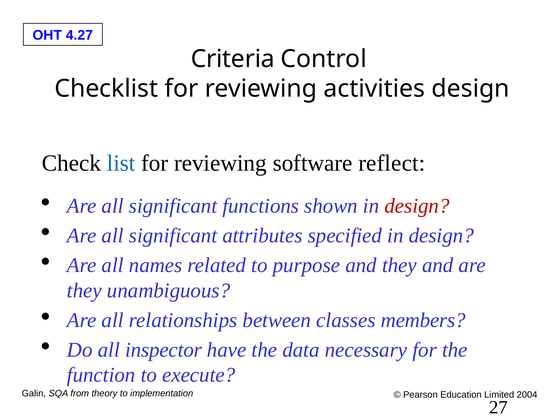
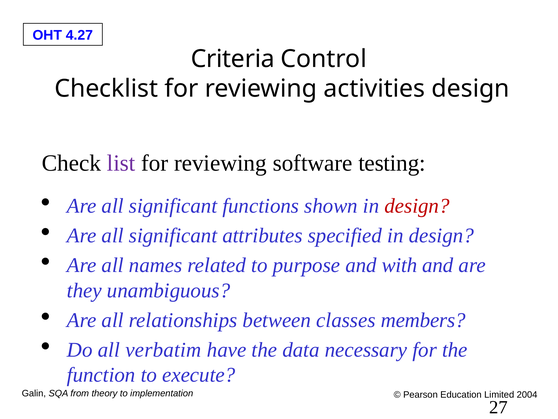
list colour: blue -> purple (121, 163)
reflect: reflect -> testing (392, 163)
and they: they -> with (400, 265)
inspector: inspector -> verbatim (163, 349)
